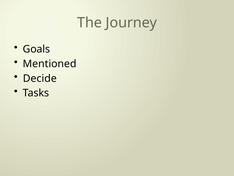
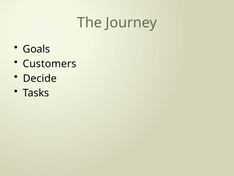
Mentioned: Mentioned -> Customers (50, 64)
